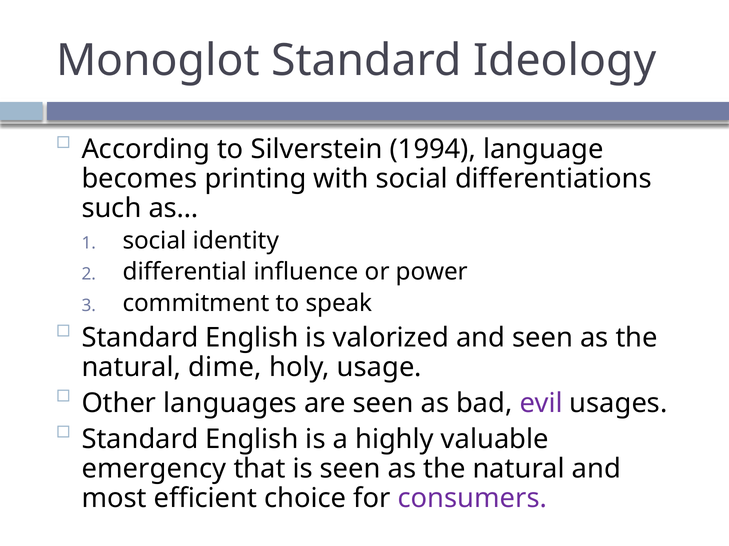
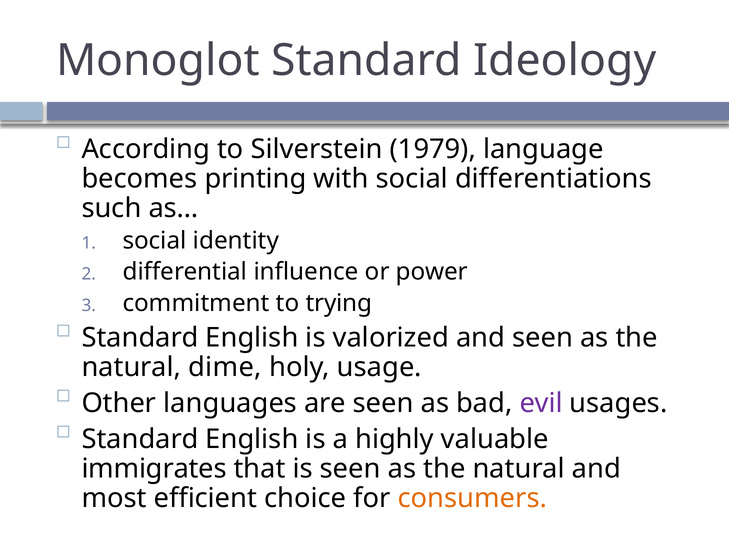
1994: 1994 -> 1979 (433, 149)
speak: speak -> trying (339, 304)
emergency: emergency -> immigrates (154, 469)
consumers colour: purple -> orange (472, 499)
